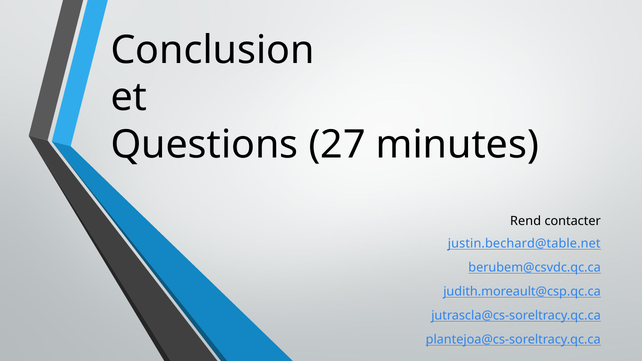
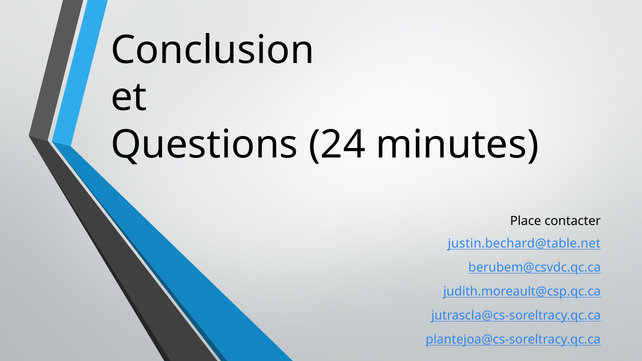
27: 27 -> 24 (337, 145)
Rend: Rend -> Place (526, 221)
